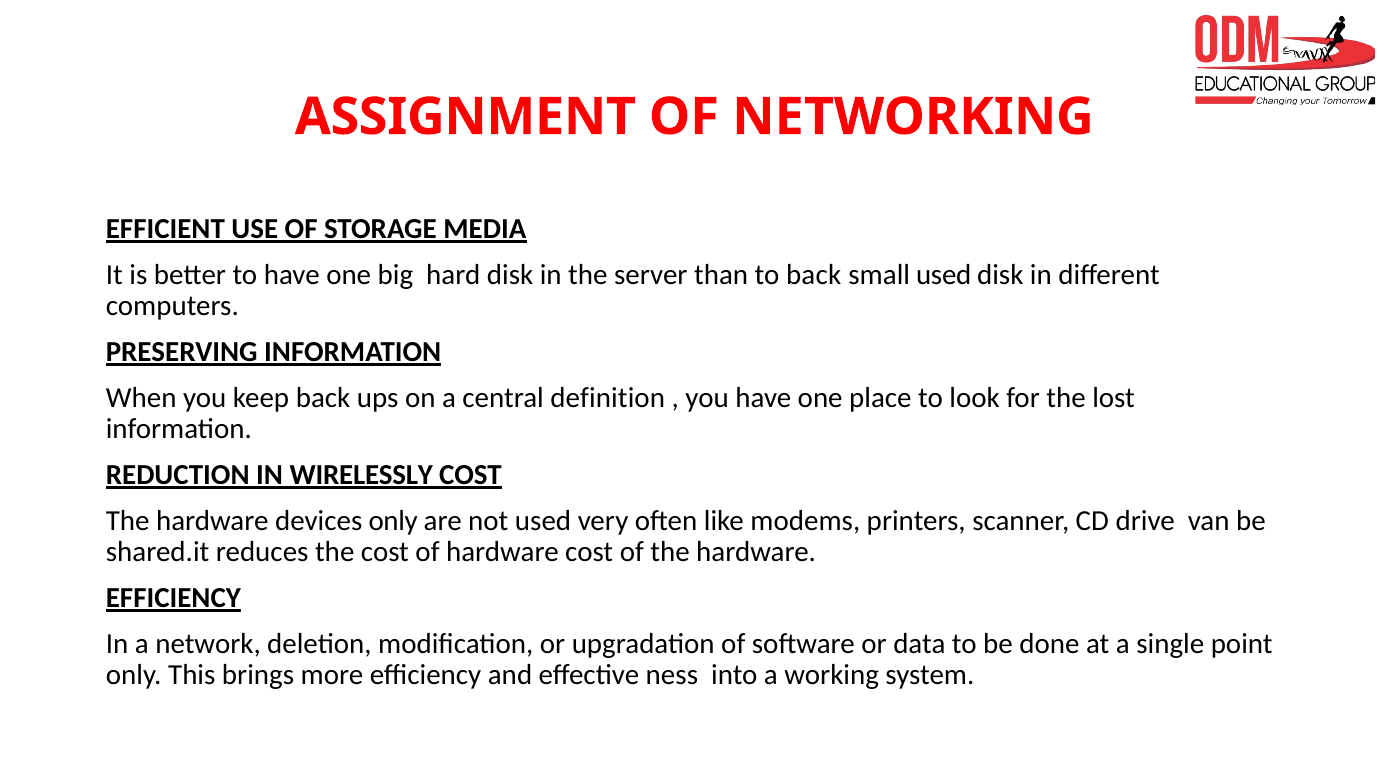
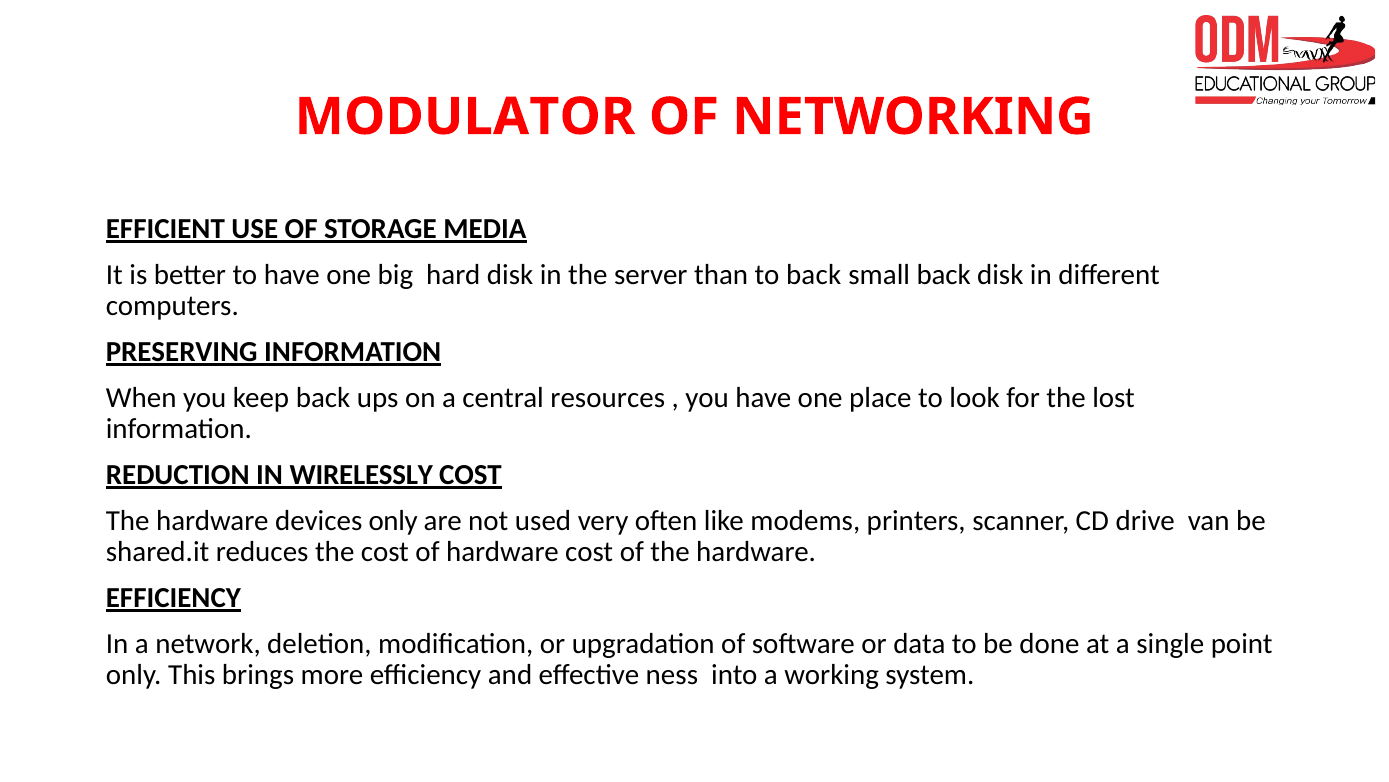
ASSIGNMENT: ASSIGNMENT -> MODULATOR (465, 117)
small used: used -> back (944, 274)
definition: definition -> resources (608, 397)
